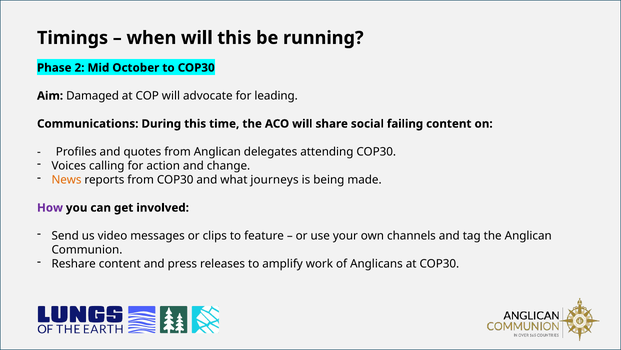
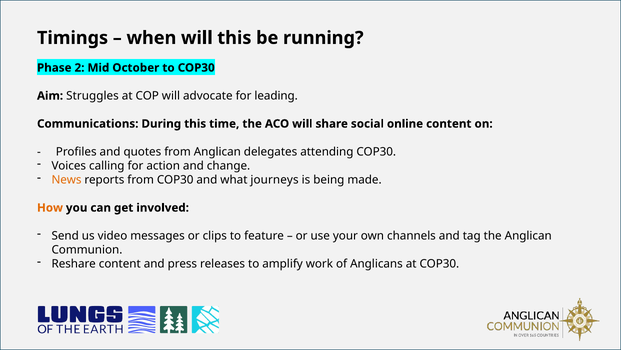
Damaged: Damaged -> Struggles (92, 96)
failing: failing -> online (405, 124)
How colour: purple -> orange (50, 207)
